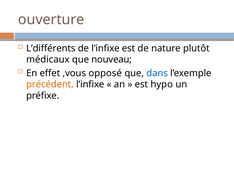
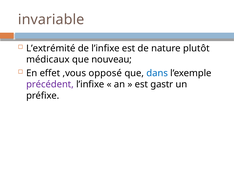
ouverture: ouverture -> invariable (51, 20)
L’différents: L’différents -> L’extrémité (51, 48)
précédent colour: orange -> purple (50, 85)
hypo: hypo -> gastr (162, 85)
